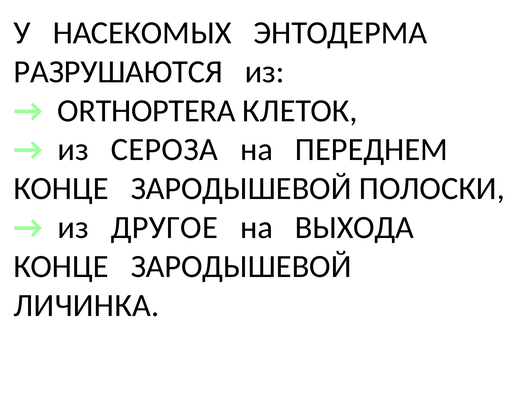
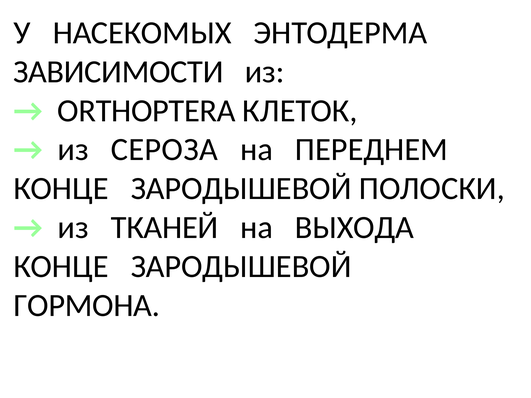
РАЗРУШАЮТСЯ: РАЗРУШАЮТСЯ -> ЗАВИСИМОСТИ (118, 72)
ДРУГОЕ: ДРУГОЕ -> ТКАНЕЙ (165, 228)
ЛИЧИНКА: ЛИЧИНКА -> ГОРМОНА (87, 306)
